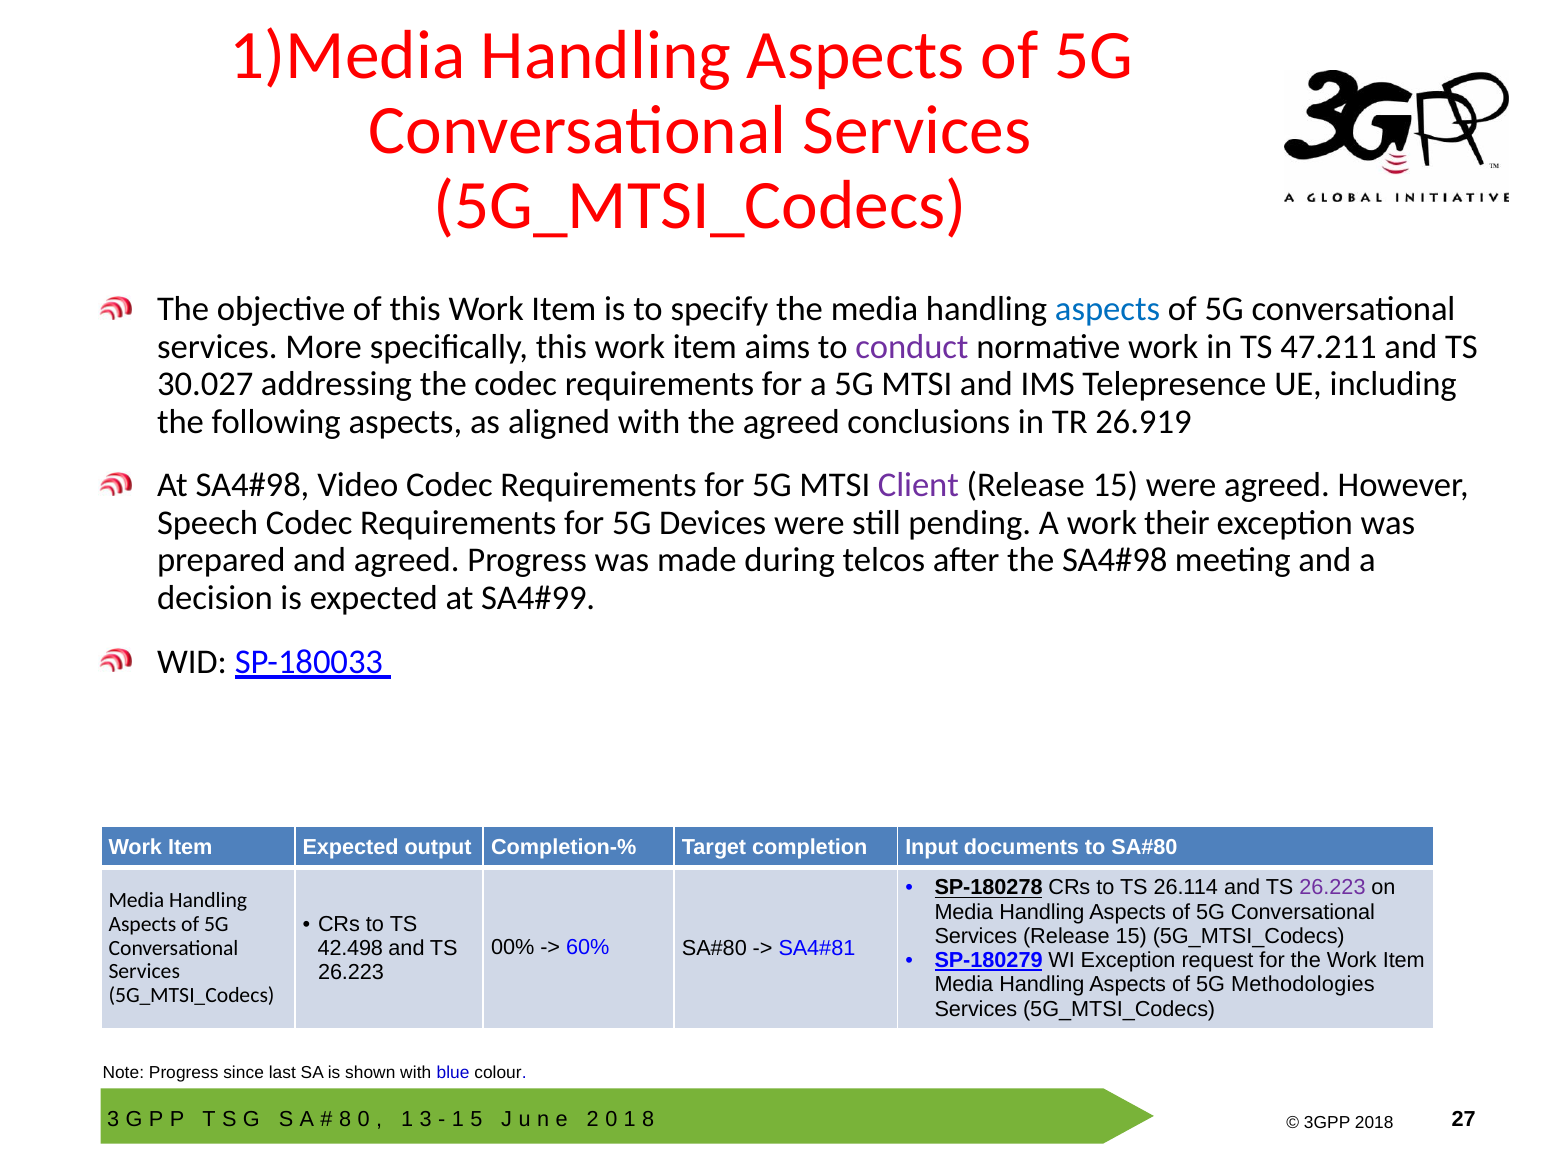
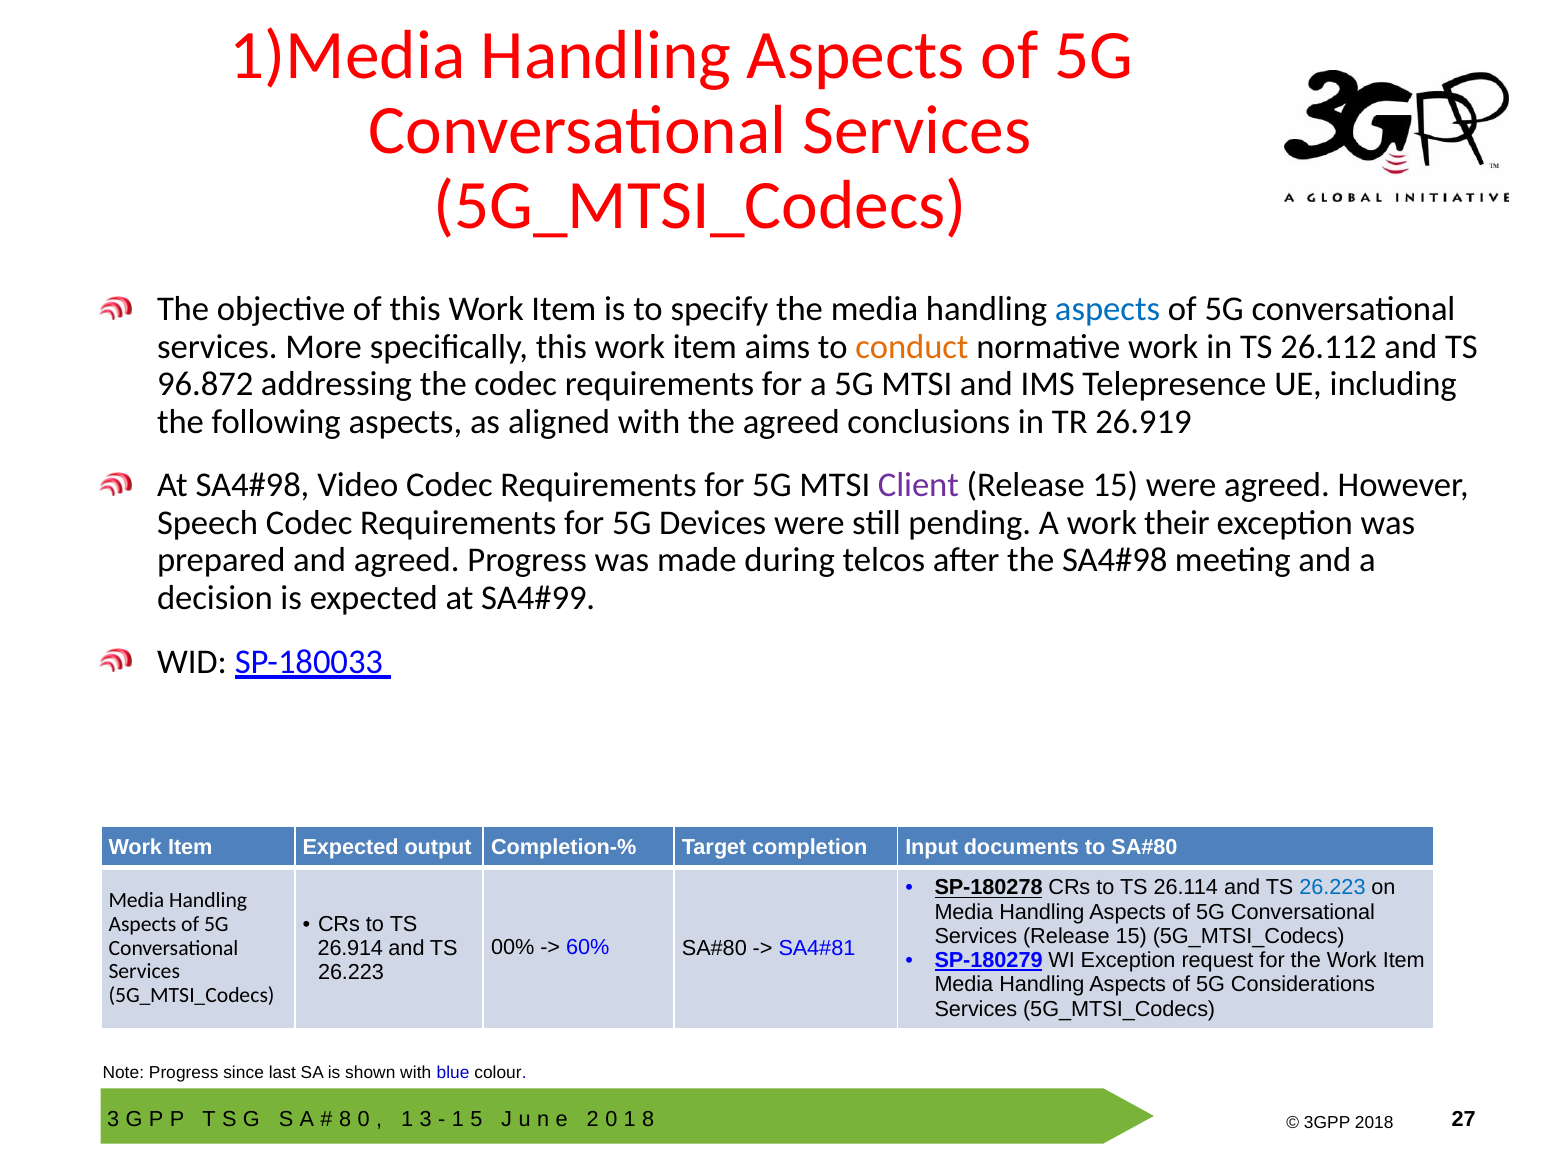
conduct colour: purple -> orange (912, 347)
47.211: 47.211 -> 26.112 (1329, 347)
30.027: 30.027 -> 96.872 (205, 384)
26.223 colour: purple -> blue (1332, 888)
42.498: 42.498 -> 26.914 (350, 948)
Methodologies: Methodologies -> Considerations (1303, 984)
